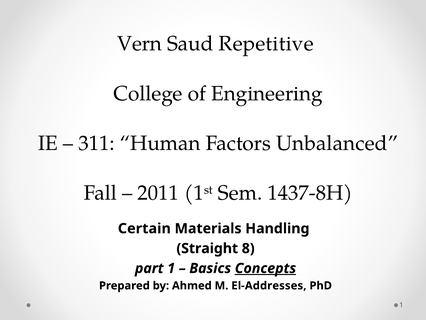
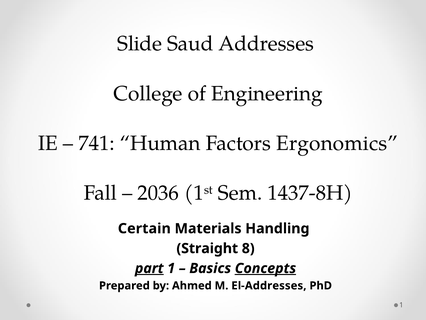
Vern: Vern -> Slide (140, 44)
Repetitive: Repetitive -> Addresses (266, 44)
311: 311 -> 741 (97, 143)
Unbalanced: Unbalanced -> Ergonomics (337, 143)
2011: 2011 -> 2036 (158, 193)
part underline: none -> present (149, 268)
